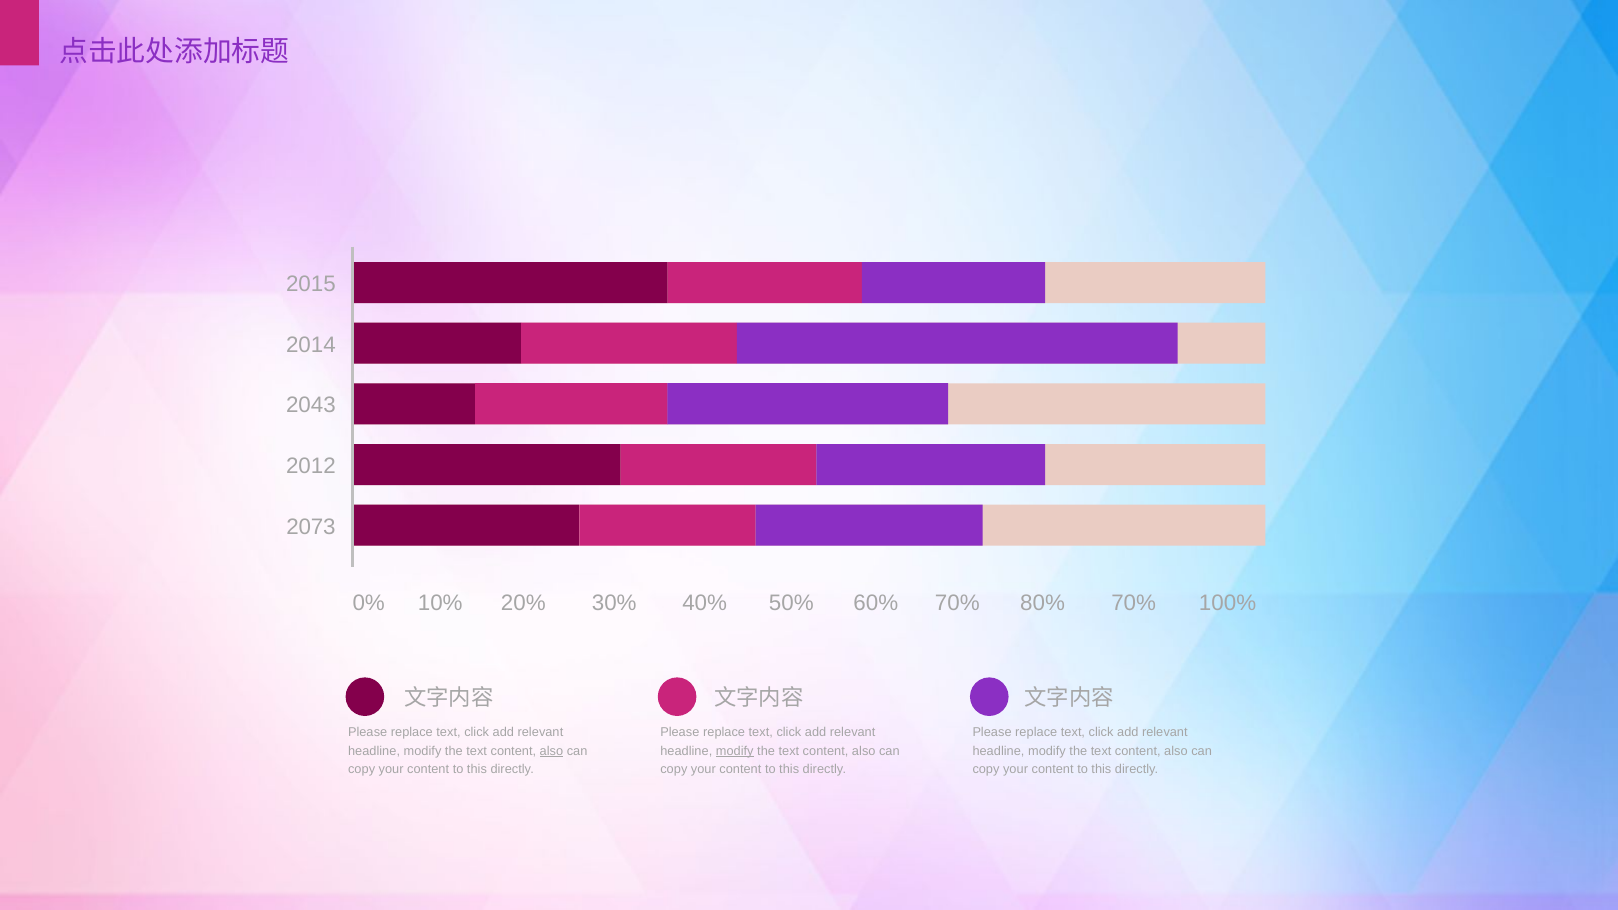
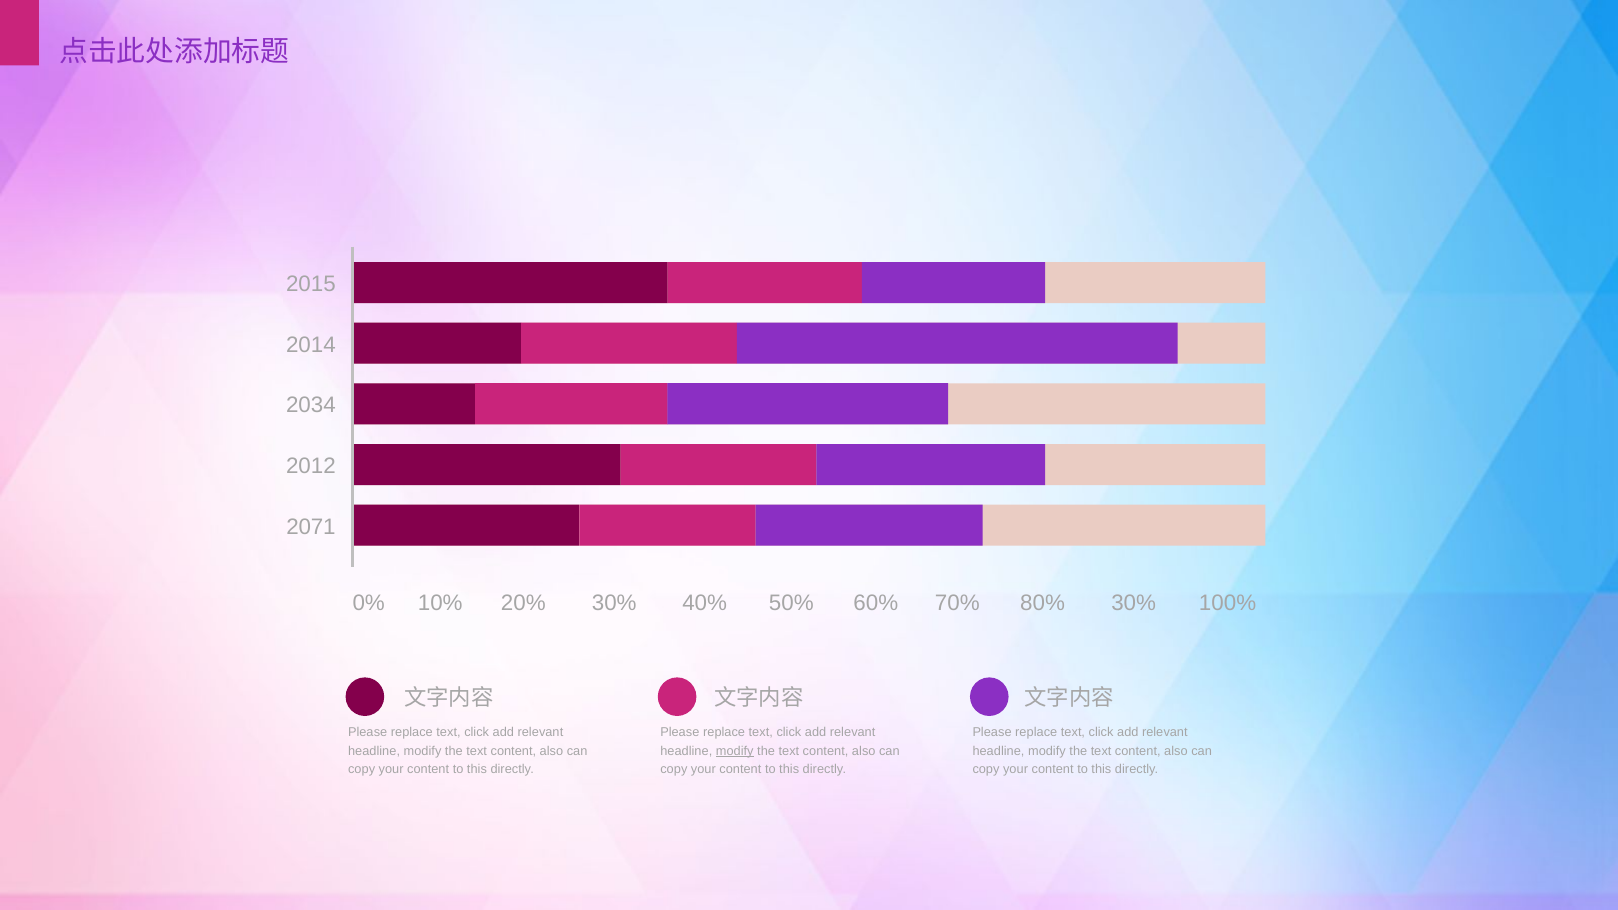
2043: 2043 -> 2034 (311, 405)
2073: 2073 -> 2071 (311, 527)
80% 70%: 70% -> 30% (1134, 603)
also underline: present -> none (551, 751)
